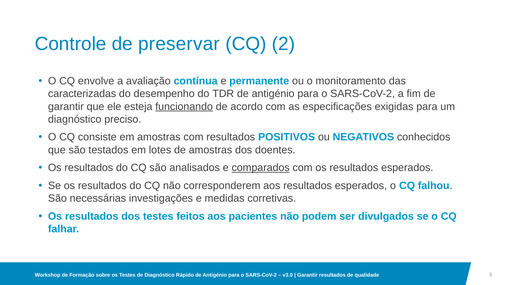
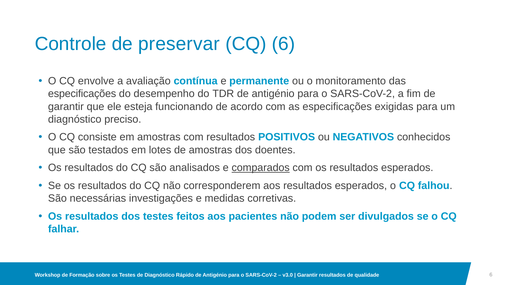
CQ 2: 2 -> 6 (283, 44)
caracterizadas: caracterizadas -> especificações (82, 94)
funcionando underline: present -> none (184, 106)
